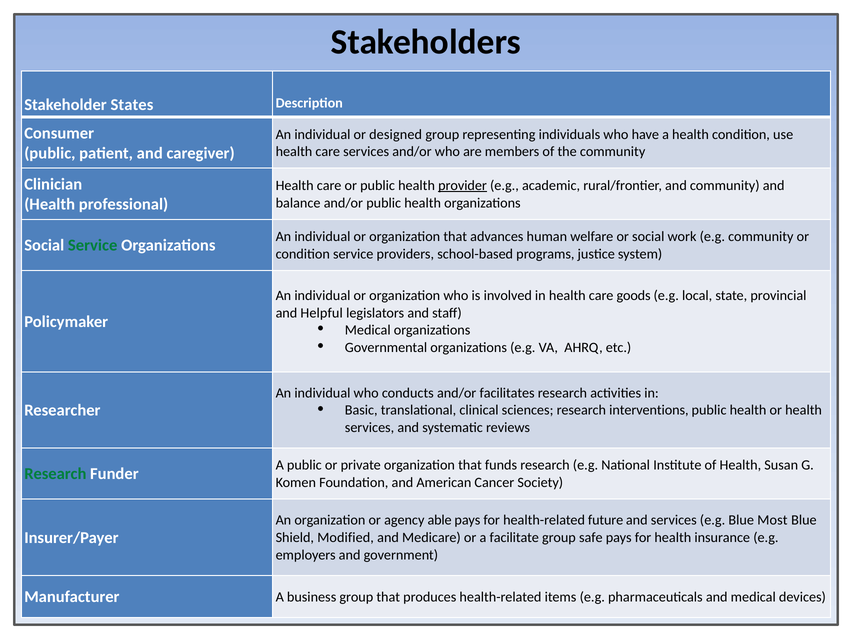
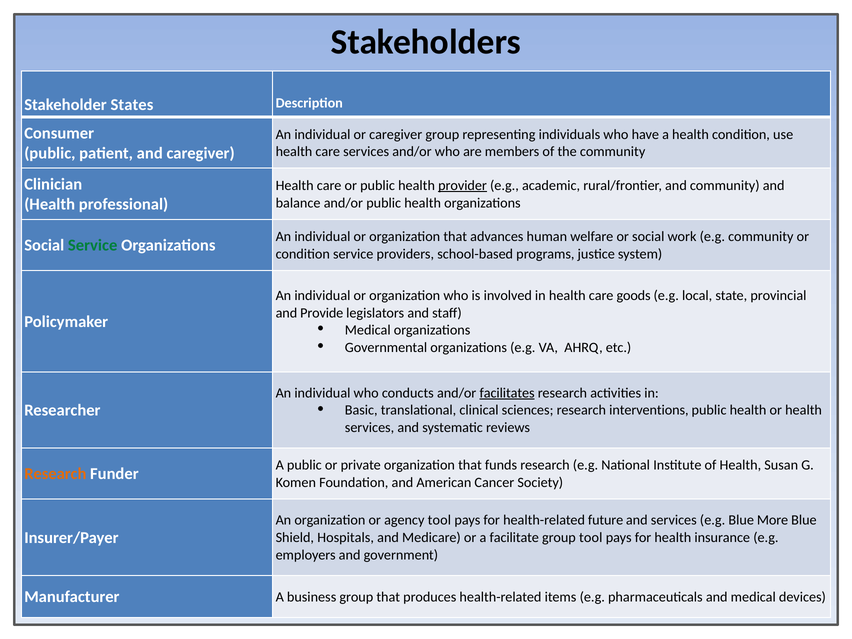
or designed: designed -> caregiver (396, 134)
Helpful: Helpful -> Provide (322, 313)
facilitates underline: none -> present (507, 393)
Research colour: green -> orange (55, 474)
agency able: able -> tool (439, 520)
Most: Most -> More (773, 520)
Modified: Modified -> Hospitals (346, 538)
group safe: safe -> tool (591, 538)
